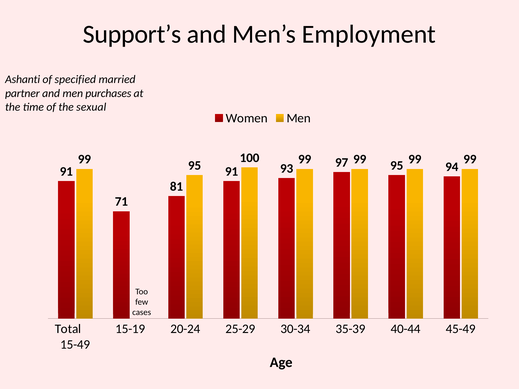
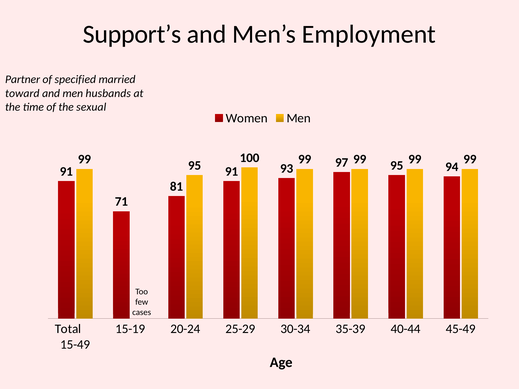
Ashanti: Ashanti -> Partner (23, 79)
partner: partner -> toward (22, 93)
purchases: purchases -> husbands (108, 93)
